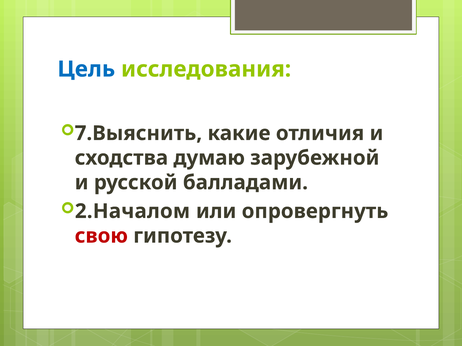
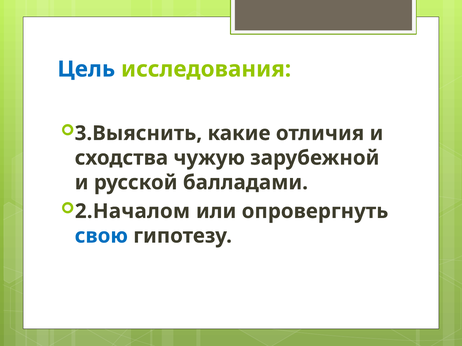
7.Выяснить: 7.Выяснить -> 3.Выяснить (138, 133)
думаю: думаю -> чужую (209, 158)
свою colour: red -> blue (101, 236)
